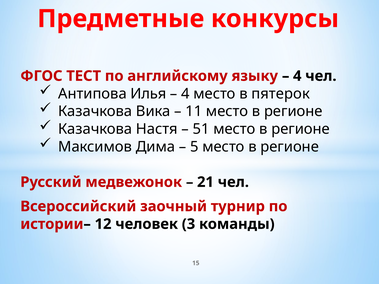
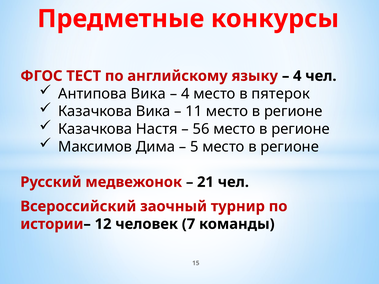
Антипова Илья: Илья -> Вика (148, 94)
51: 51 -> 56 (201, 129)
3: 3 -> 7 (188, 224)
